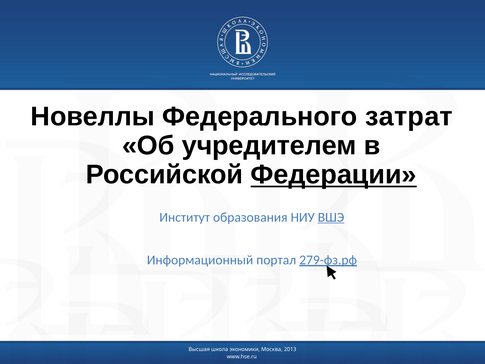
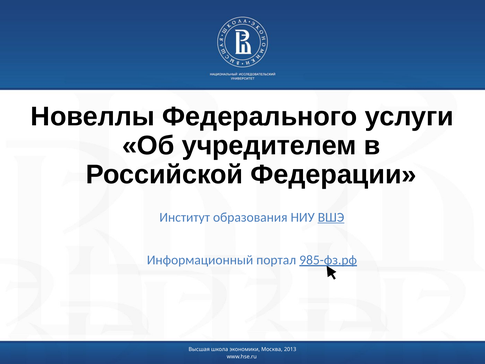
затрат: затрат -> услуги (409, 116)
Федерации underline: present -> none (334, 175)
279-фз.рф: 279-фз.рф -> 985-фз.рф (328, 260)
